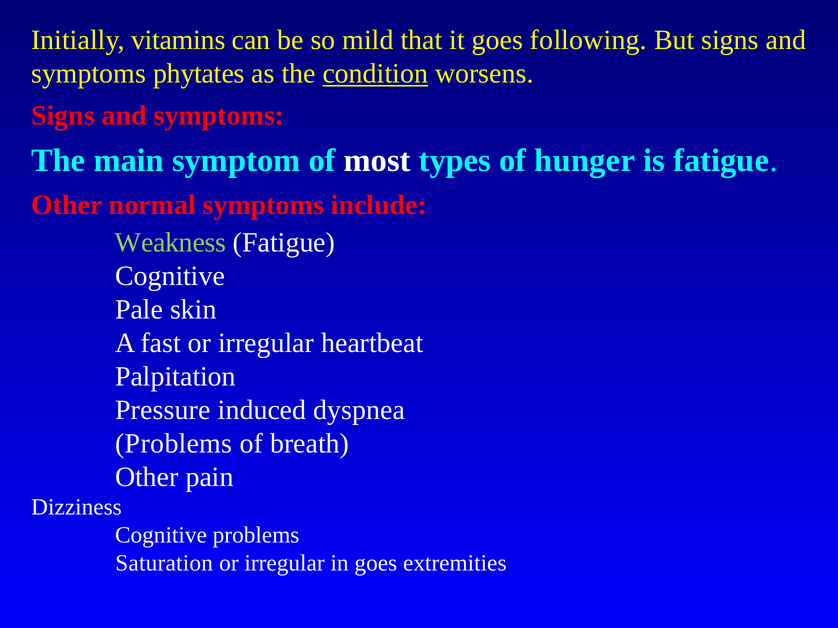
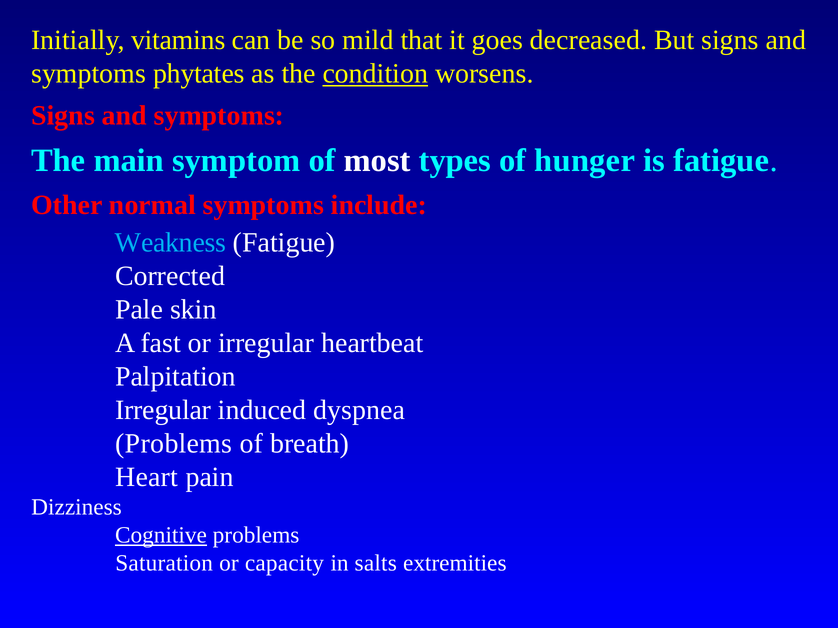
following: following -> decreased (589, 40)
Weakness colour: light green -> light blue (171, 243)
Cognitive: Cognitive -> Corrected (170, 276)
Pressure: Pressure -> Irregular (163, 410)
Other: Other -> Heart (147, 477)
Cognitive underline: none -> present (161, 536)
irregular: irregular -> capacity (284, 564)
in goes: goes -> salts (376, 564)
